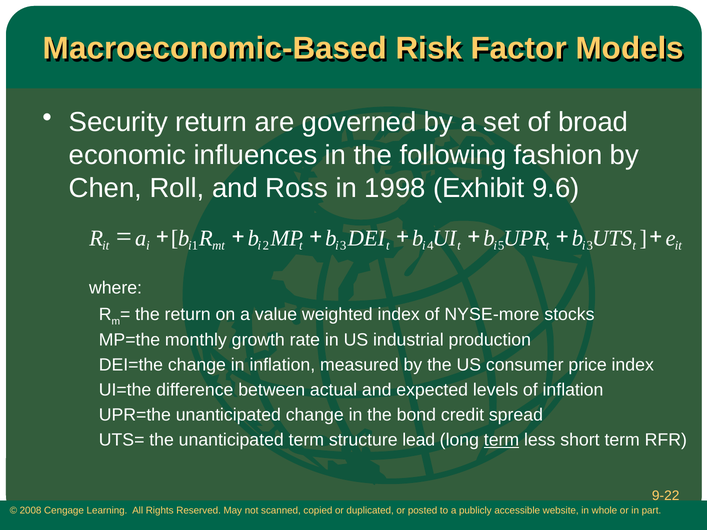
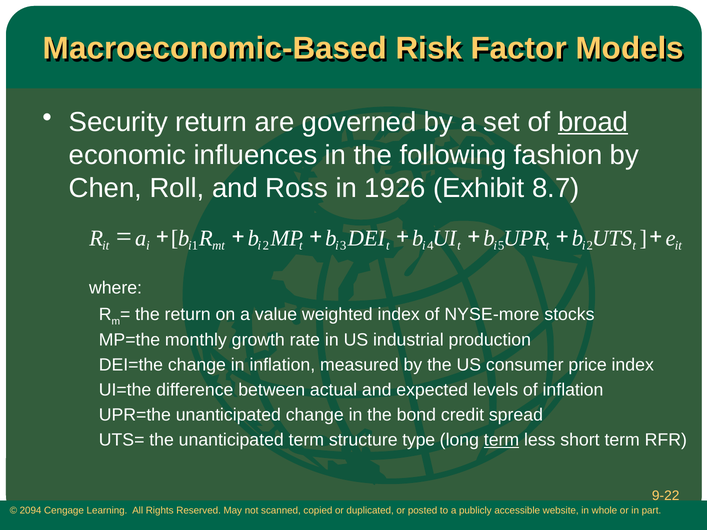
broad underline: none -> present (593, 122)
1998: 1998 -> 1926 (395, 188)
9.6: 9.6 -> 8.7 (556, 188)
3: 3 -> 2 (590, 246)
lead: lead -> type (419, 440)
2008: 2008 -> 2094 (31, 511)
